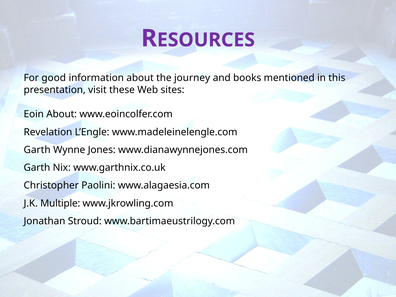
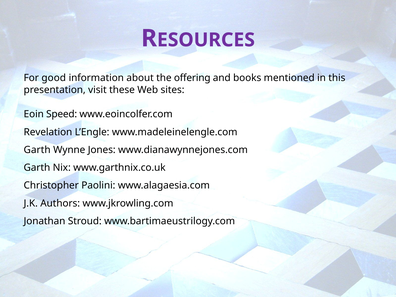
journey: journey -> offering (192, 78)
Eoin About: About -> Speed (62, 114)
Multiple: Multiple -> Authors (60, 203)
